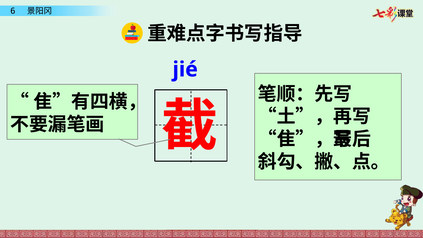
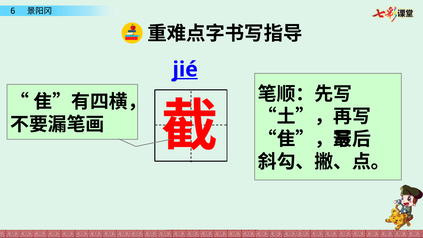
jié underline: none -> present (185, 69)
